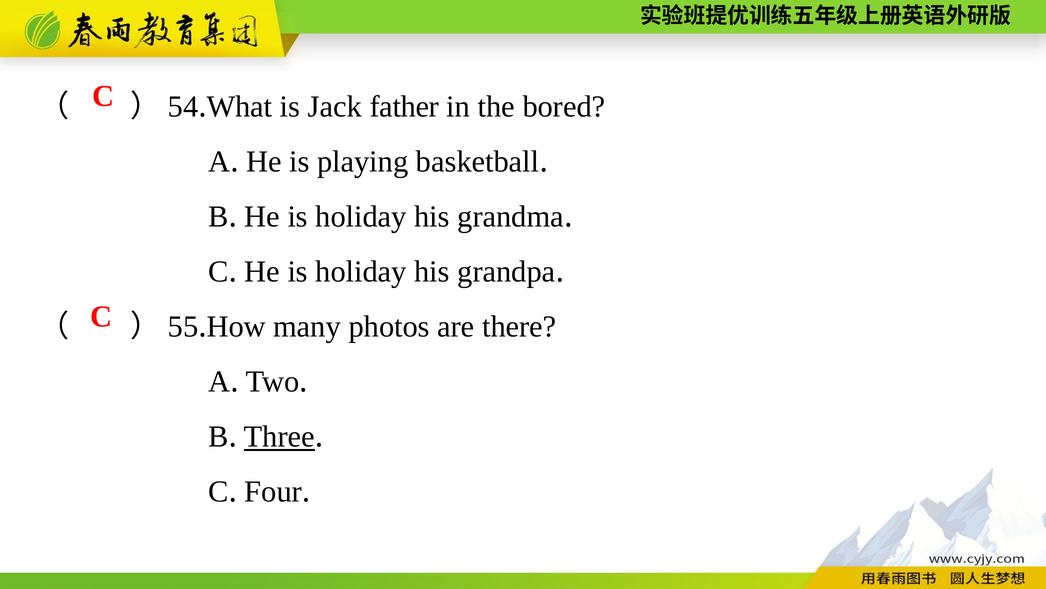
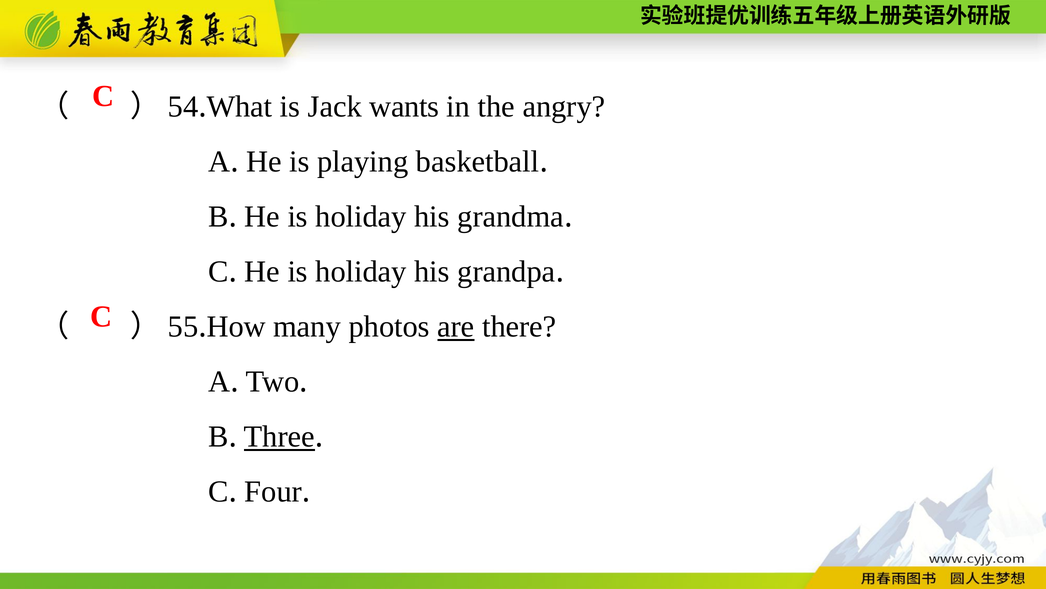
father: father -> wants (404, 107)
bored: bored -> angry (564, 107)
are underline: none -> present (456, 327)
